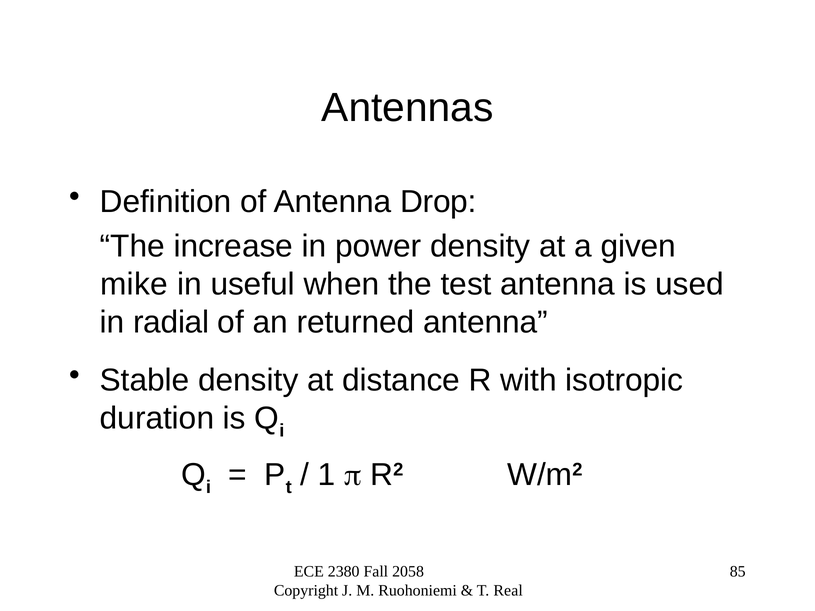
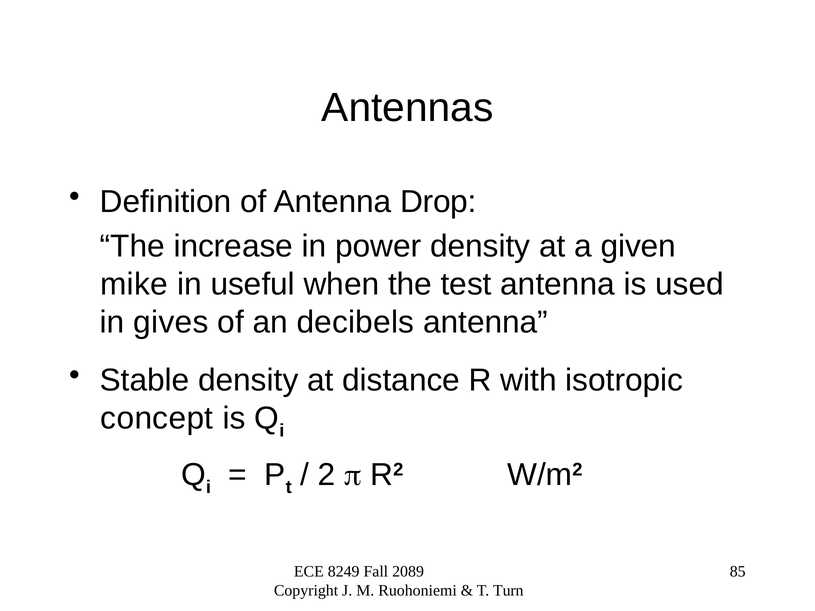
radial: radial -> gives (171, 322)
returned: returned -> decibels (355, 322)
duration: duration -> concept (157, 418)
1: 1 -> 2 (327, 475)
2380: 2380 -> 8249 (344, 572)
2058: 2058 -> 2089 (408, 572)
Real: Real -> Turn (508, 591)
